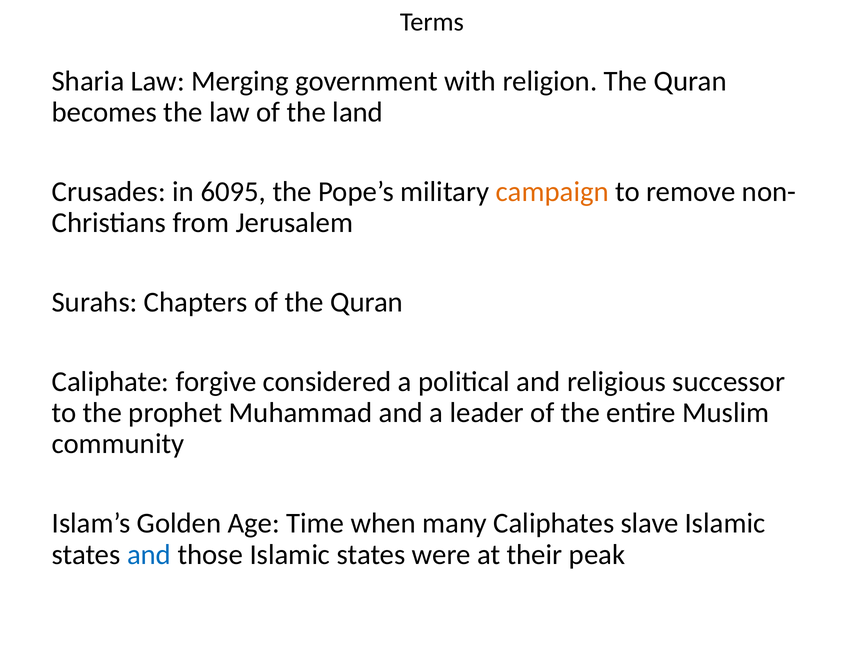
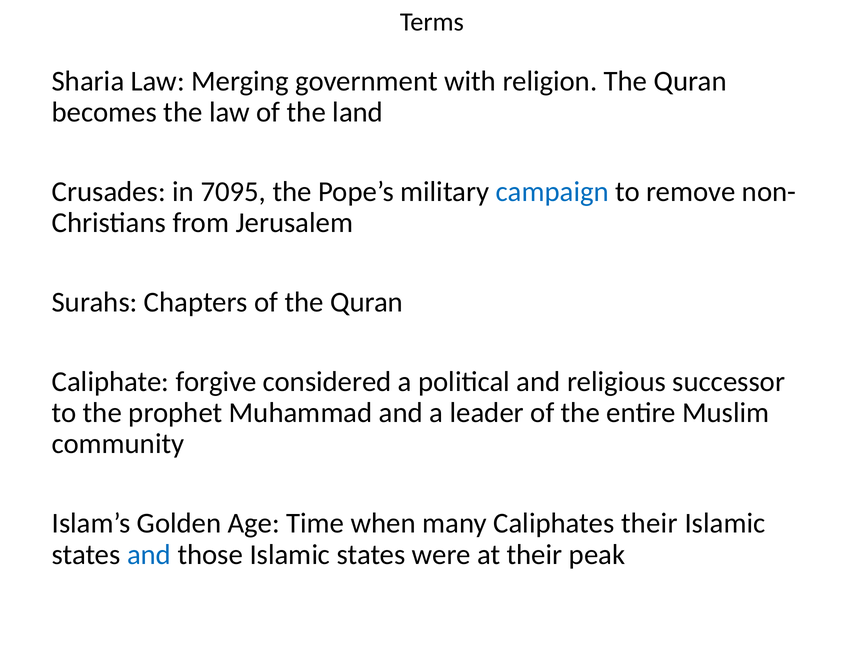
6095: 6095 -> 7095 (233, 192)
campaign colour: orange -> blue (552, 192)
Caliphates slave: slave -> their (649, 523)
